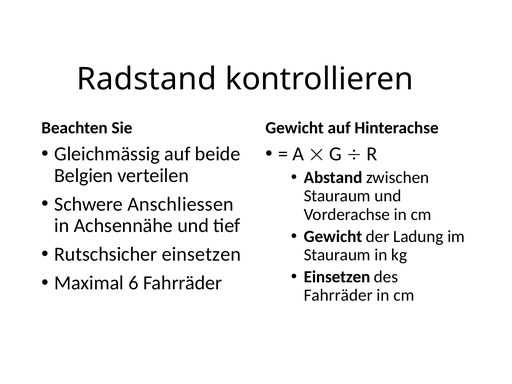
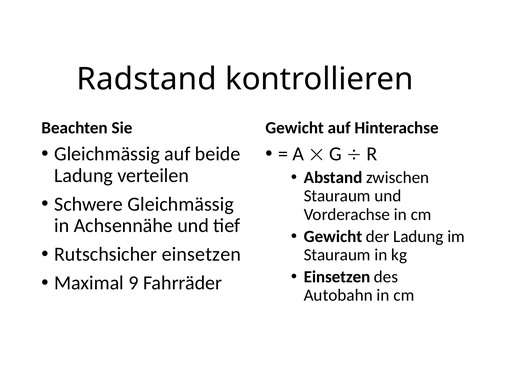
Belgien: Belgien -> Ladung (84, 175)
Schwere Anschliessen: Anschliessen -> Gleichmässig (181, 204)
6: 6 -> 9 (133, 283)
Fahrräder: Fahrräder -> Autobahn (338, 295)
